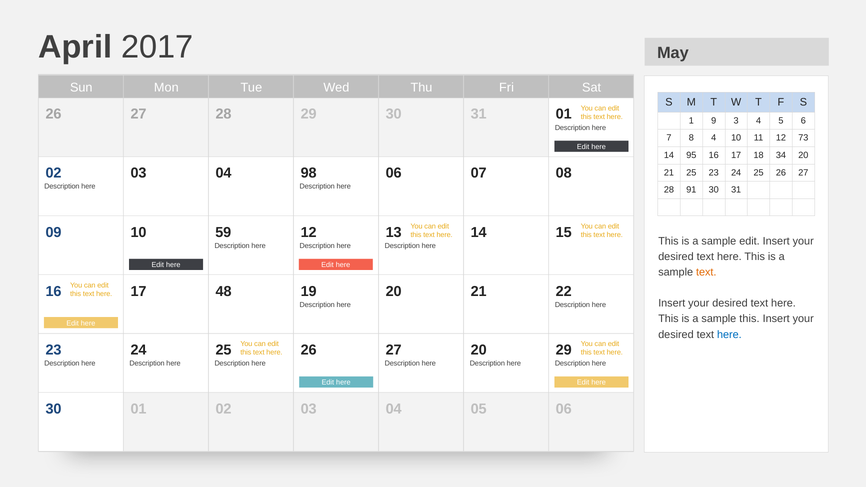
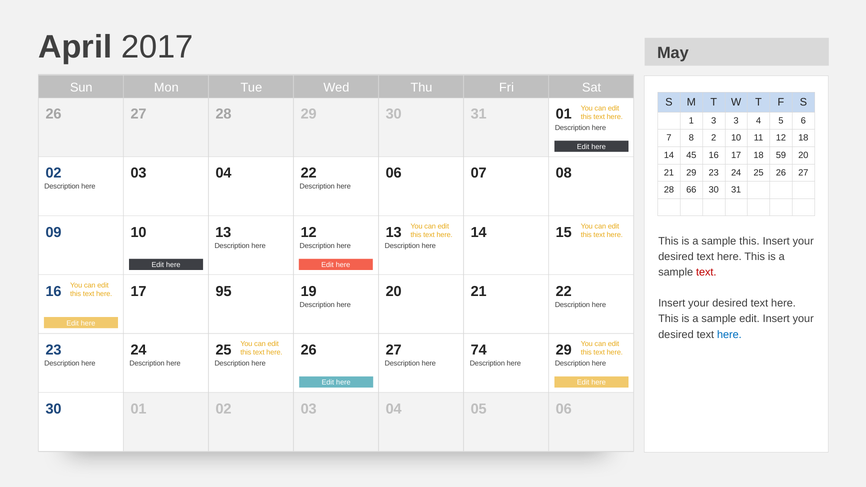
1 9: 9 -> 3 (714, 121)
8 4: 4 -> 2 (714, 138)
12 73: 73 -> 18 (803, 138)
95: 95 -> 45 (691, 155)
34: 34 -> 59 (781, 155)
04 98: 98 -> 22 (309, 173)
21 25: 25 -> 29 (691, 173)
91: 91 -> 66 (691, 190)
10 59: 59 -> 13 (223, 233)
sample edit: edit -> this (749, 241)
text colour: orange -> red (706, 272)
48: 48 -> 95 (224, 292)
sample this: this -> edit (750, 319)
26 20: 20 -> 74 (479, 350)
